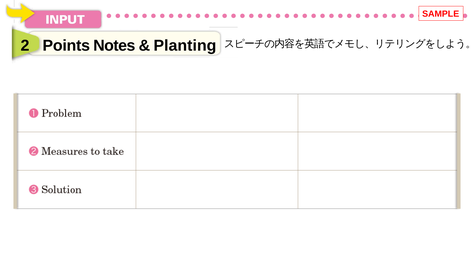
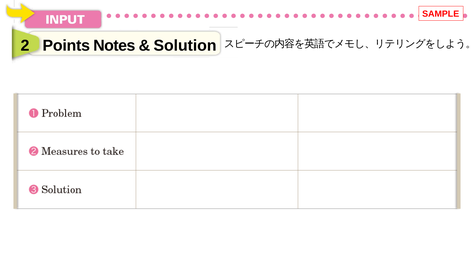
Planting: Planting -> Solution (185, 46)
